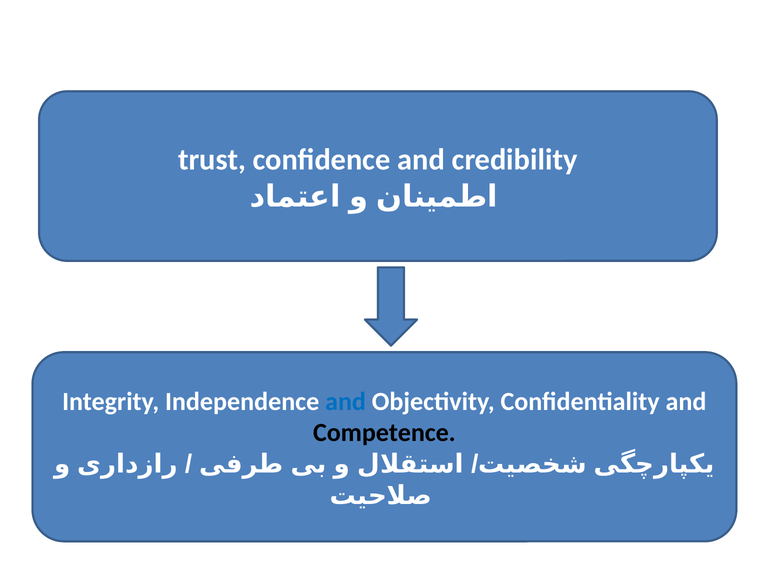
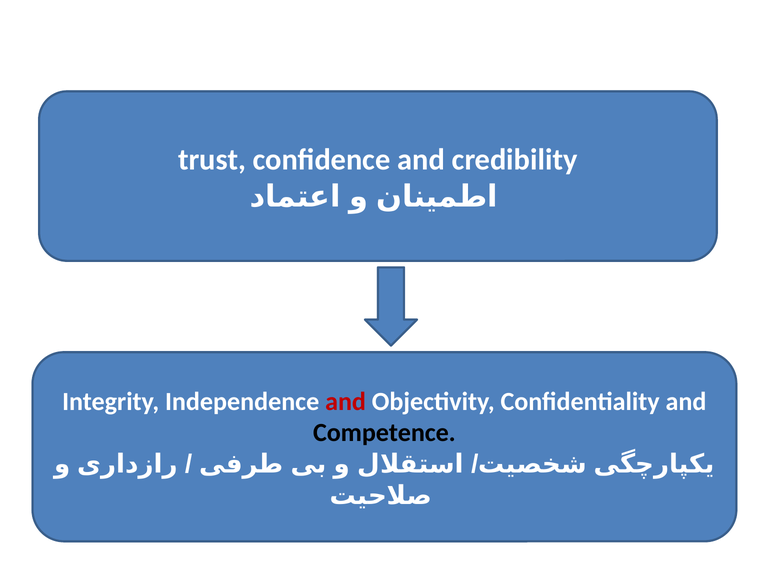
and colour: blue -> red (346, 401)
